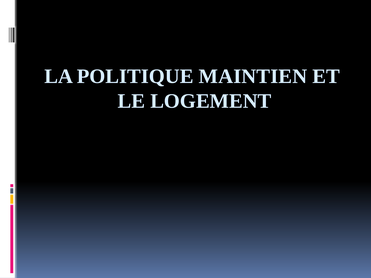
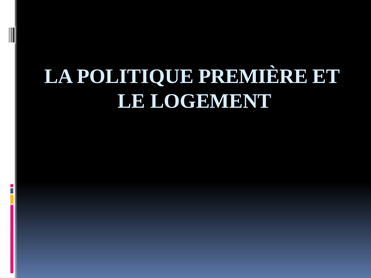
MAINTIEN: MAINTIEN -> PREMIÈRE (253, 76)
